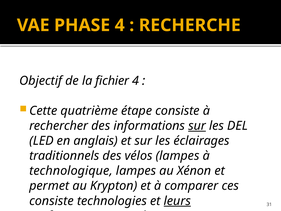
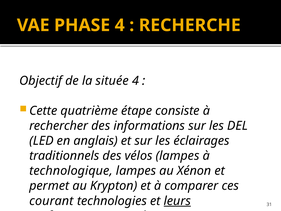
fichier: fichier -> située (112, 81)
sur underline: present -> none (197, 126)
consiste: consiste -> courant (51, 201)
